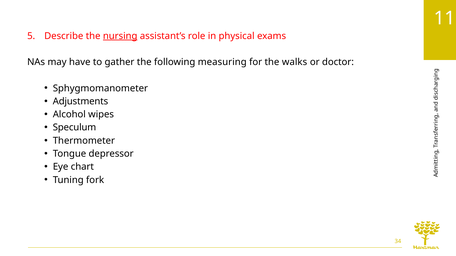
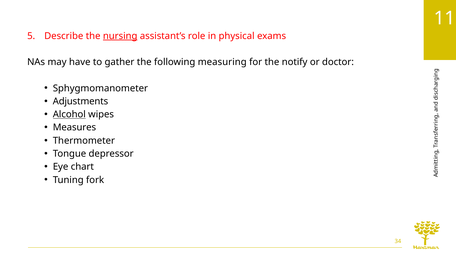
walks: walks -> notify (295, 62)
Alcohol underline: none -> present (69, 115)
Speculum: Speculum -> Measures (74, 128)
